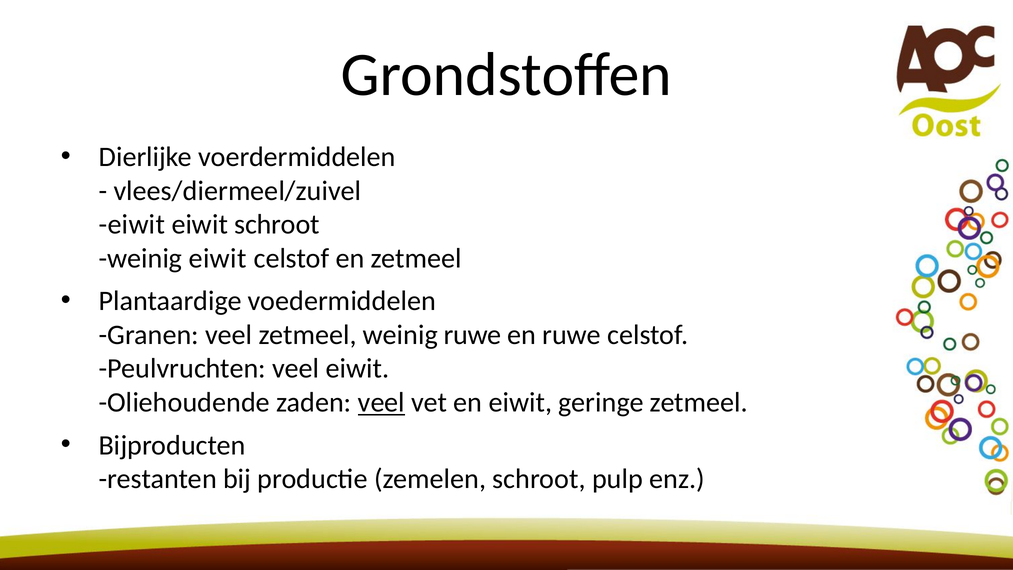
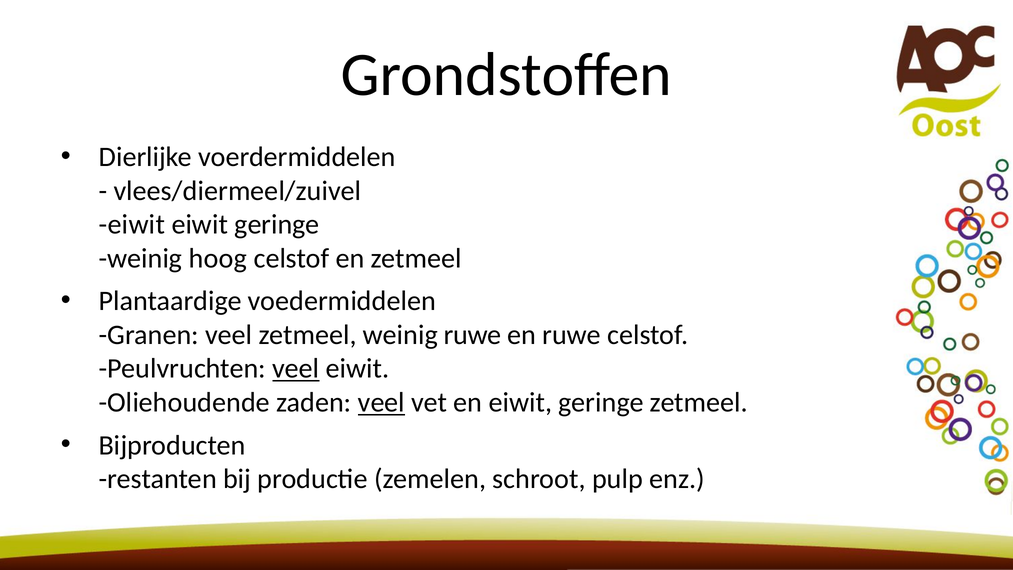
schroot: schroot -> geringe (277, 224)
weinig eiwit: eiwit -> hoog (218, 258)
veel underline: none -> present (296, 369)
